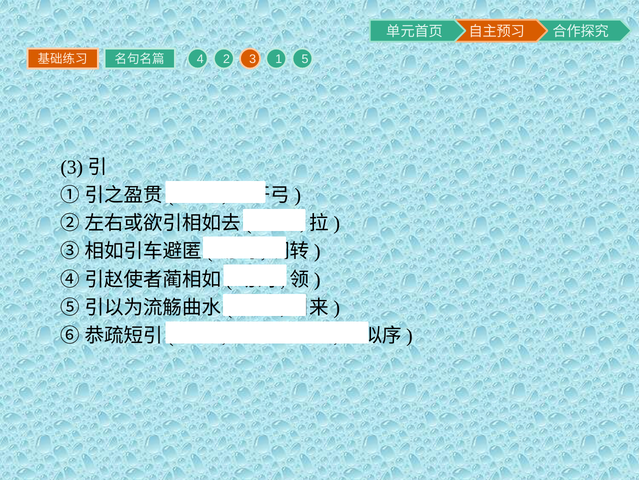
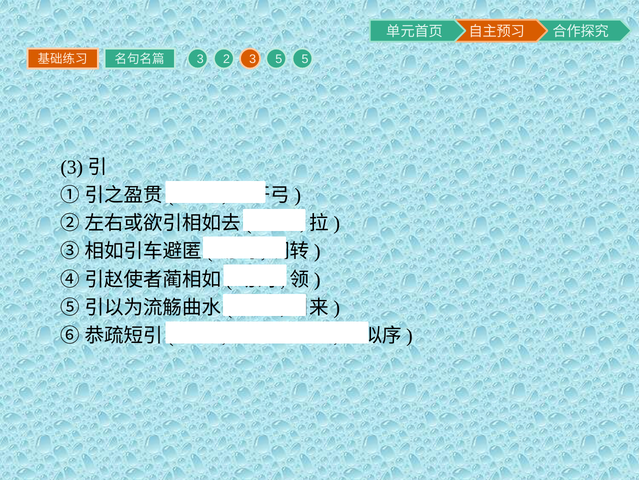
4: 4 -> 3 (200, 59)
3 1: 1 -> 5 (279, 59)
